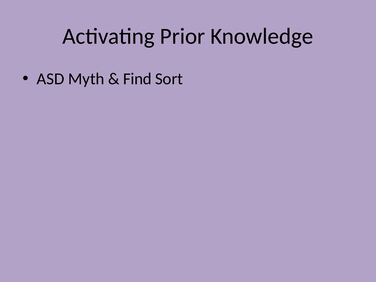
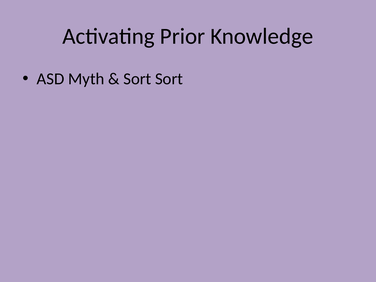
Find: Find -> Sort (137, 79)
